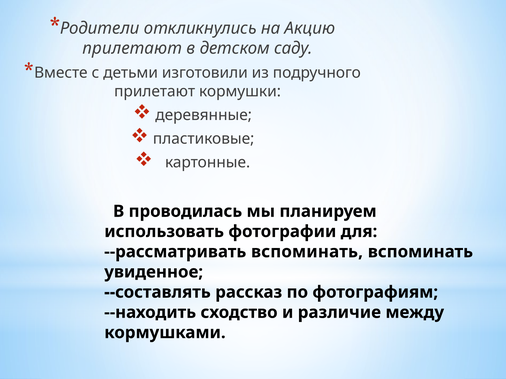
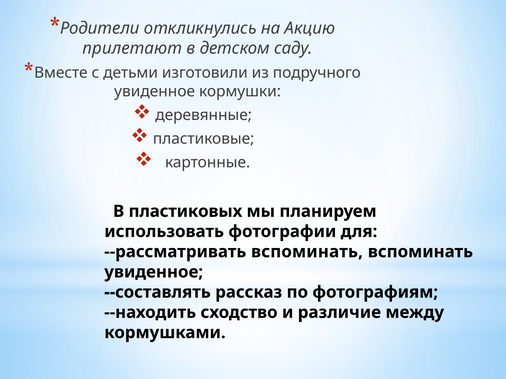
прилетают: прилетают -> увиденное (155, 92)
проводилась: проводилась -> пластиковых (185, 212)
